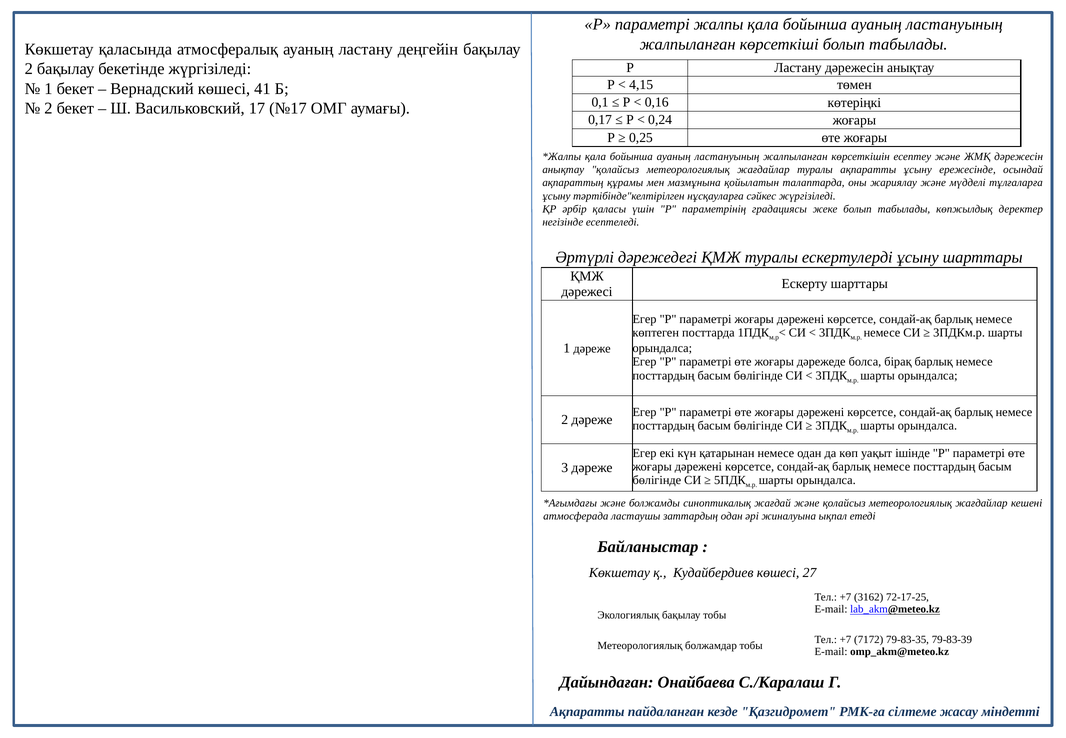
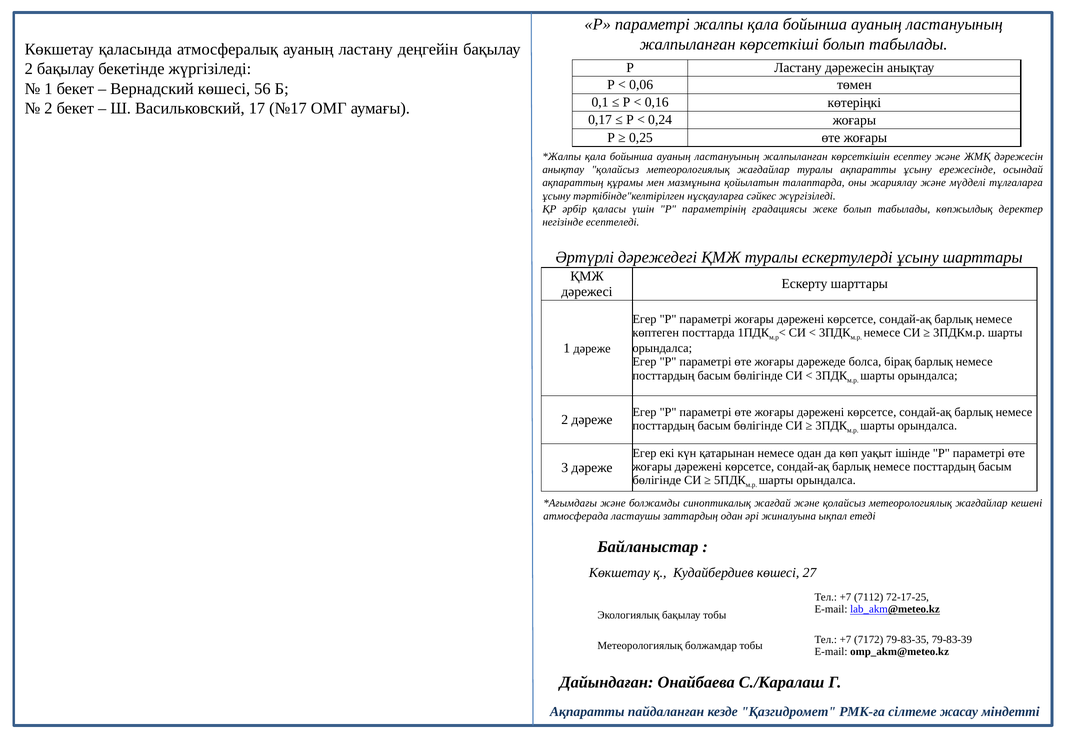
4,15: 4,15 -> 0,06 (641, 85)
41: 41 -> 56 (262, 89)
3162: 3162 -> 7112 (869, 597)
